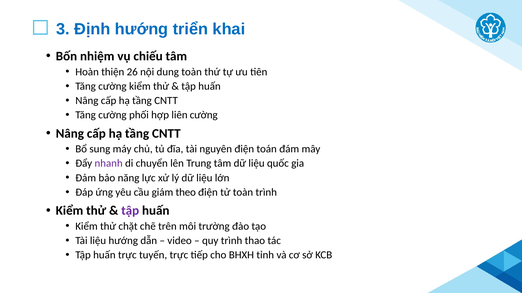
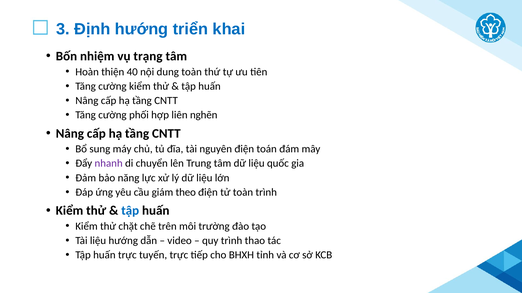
chiếu: chiếu -> trạng (148, 56)
26: 26 -> 40 (132, 72)
liên cường: cường -> nghẽn (204, 115)
tập colour: purple -> blue (130, 211)
